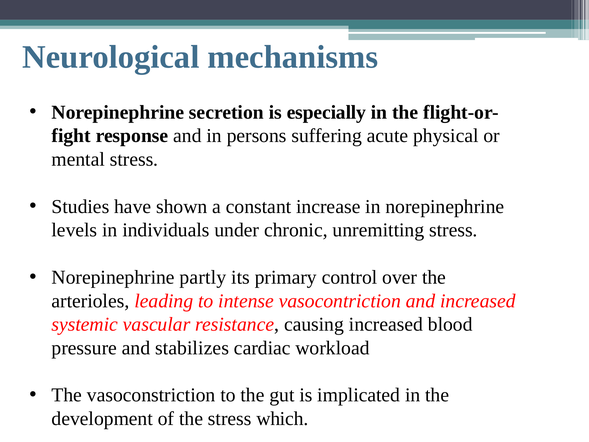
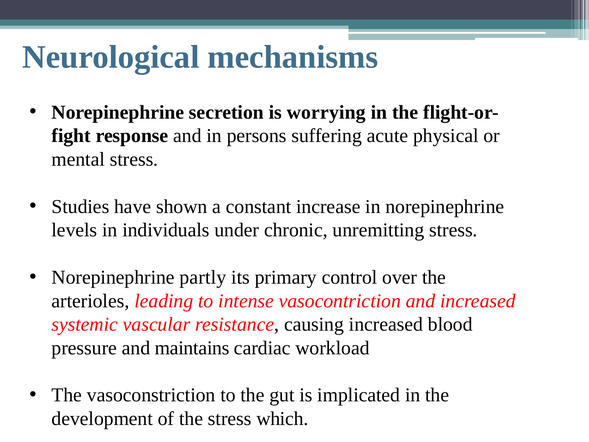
especially: especially -> worrying (326, 112)
stabilizes: stabilizes -> maintains (192, 348)
